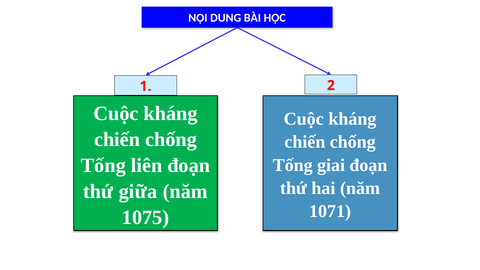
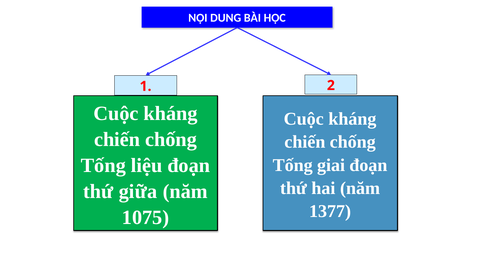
liên: liên -> liệu (147, 165)
1071: 1071 -> 1377 (330, 211)
